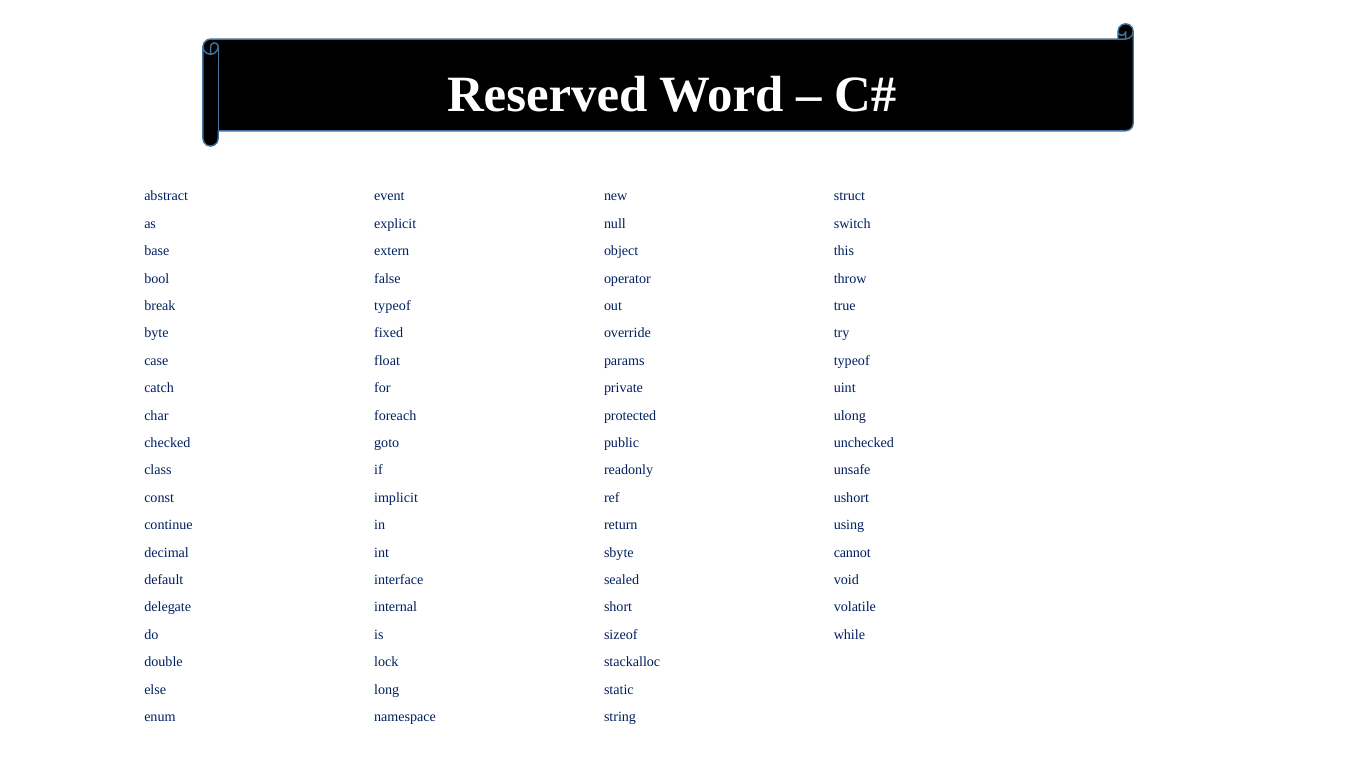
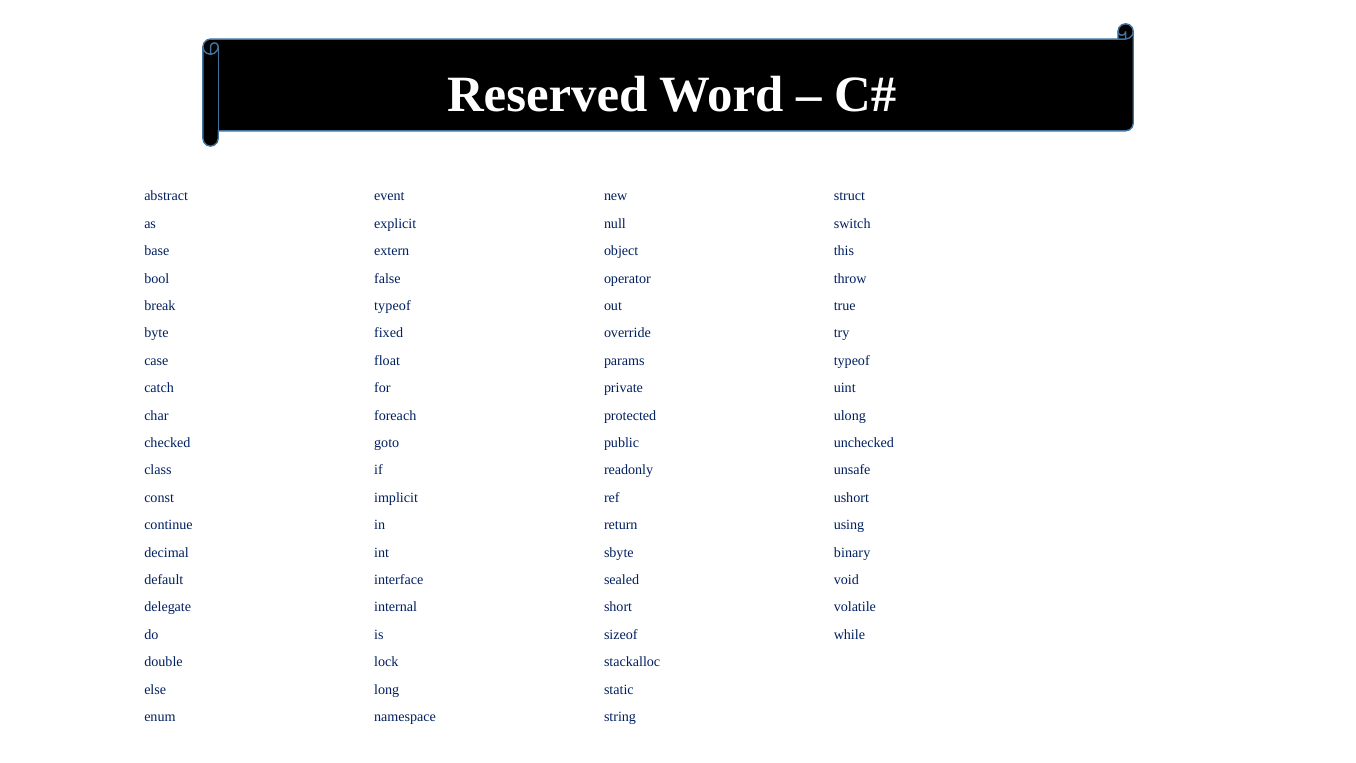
cannot: cannot -> binary (852, 552)
